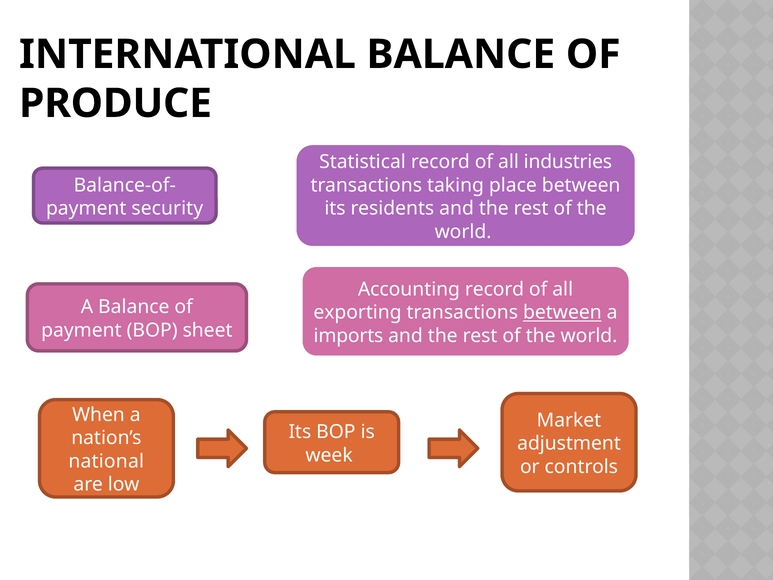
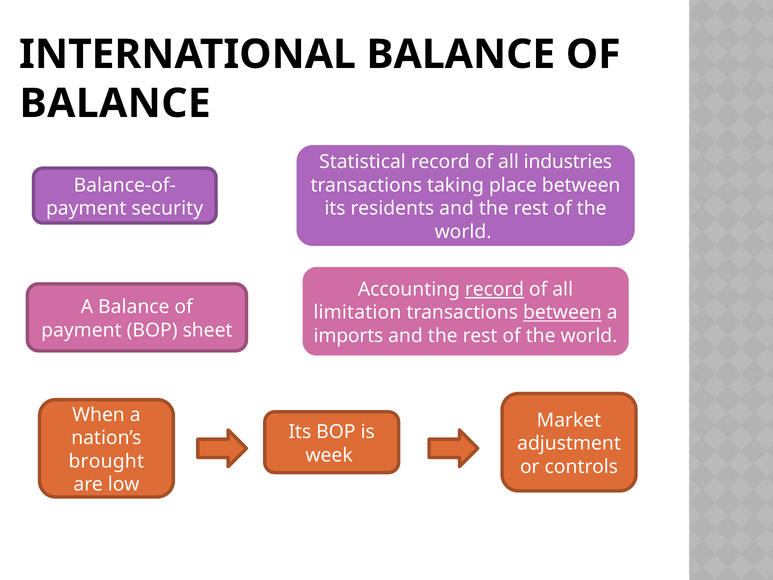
PRODUCE: PRODUCE -> BALANCE (115, 103)
record underline: none -> present (495, 289)
exporting: exporting -> limitation (357, 312)
national: national -> brought (106, 461)
